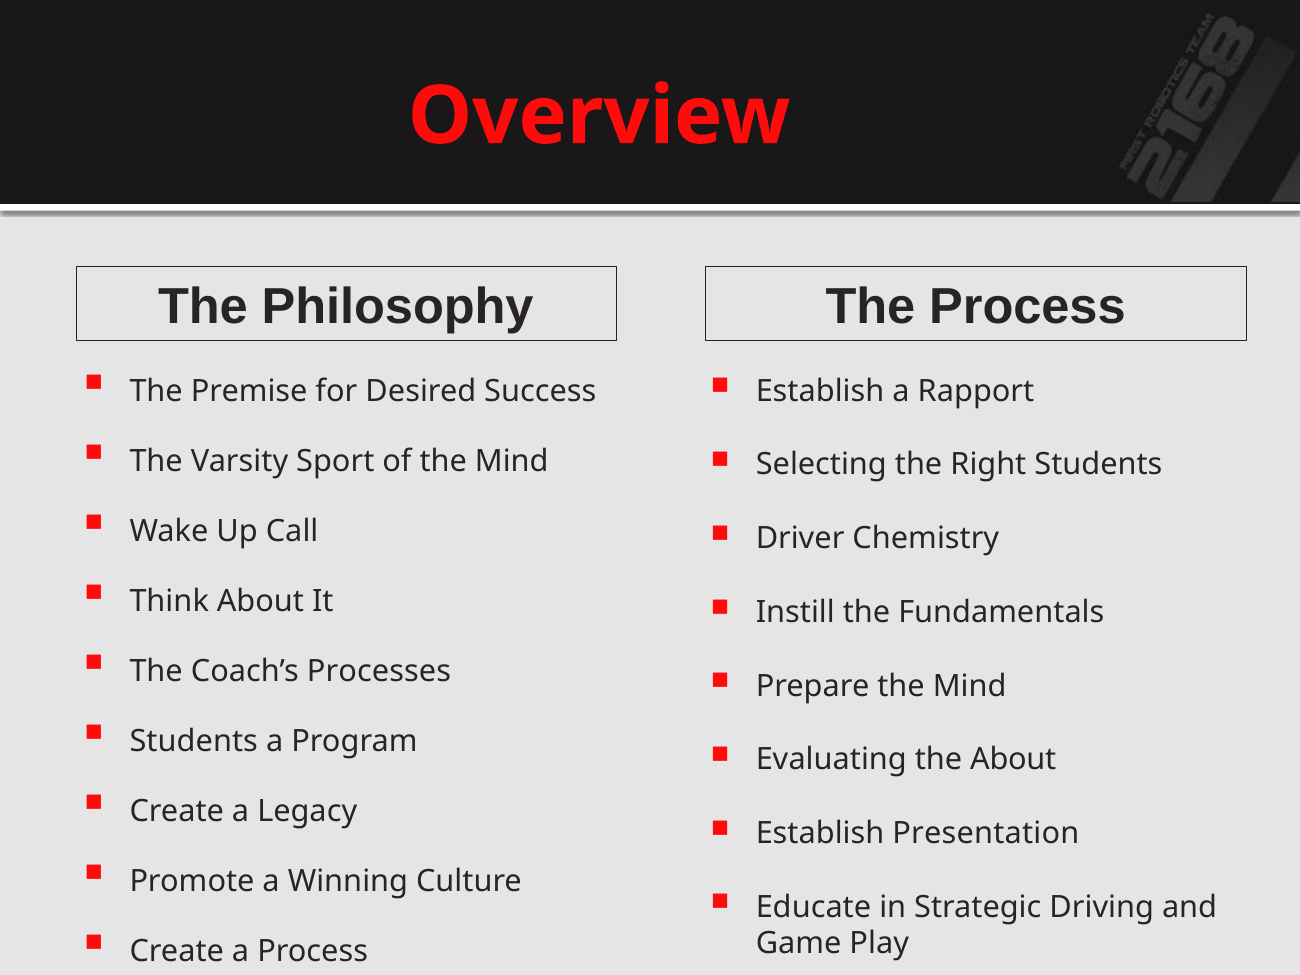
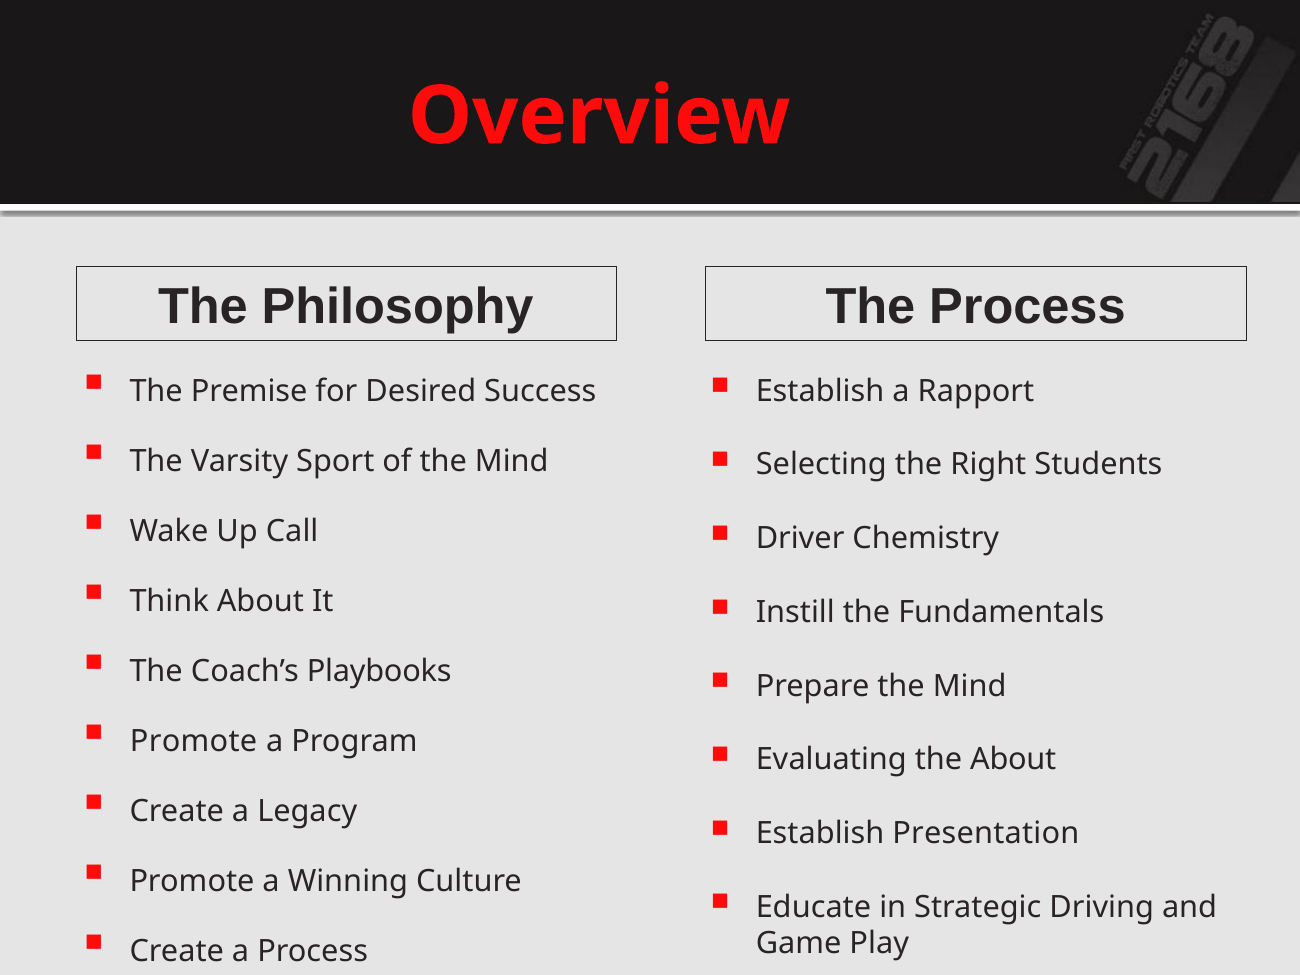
Processes: Processes -> Playbooks (379, 671)
Students: Students -> Promote (194, 741)
